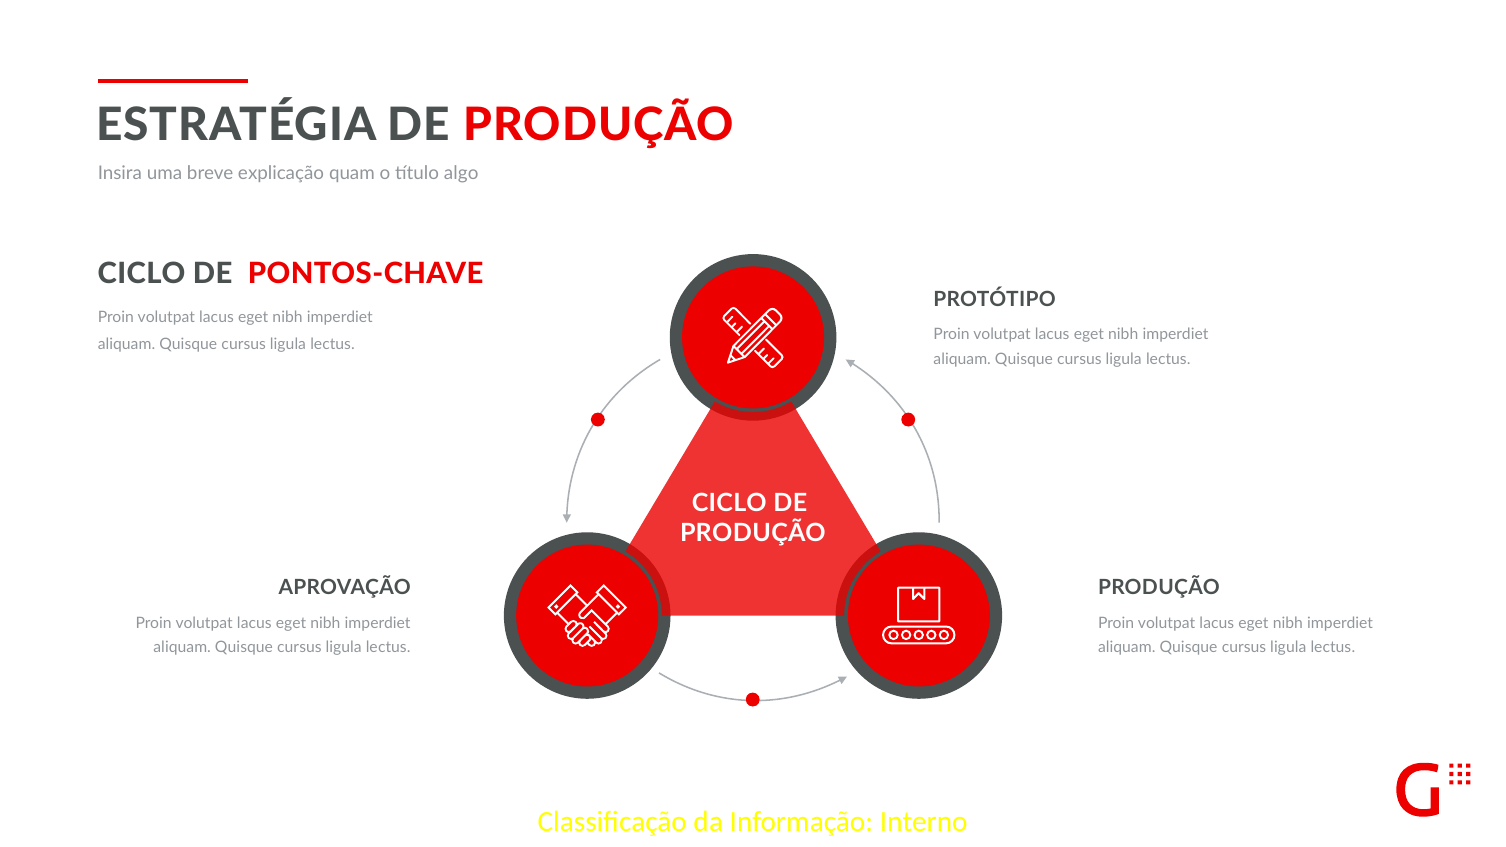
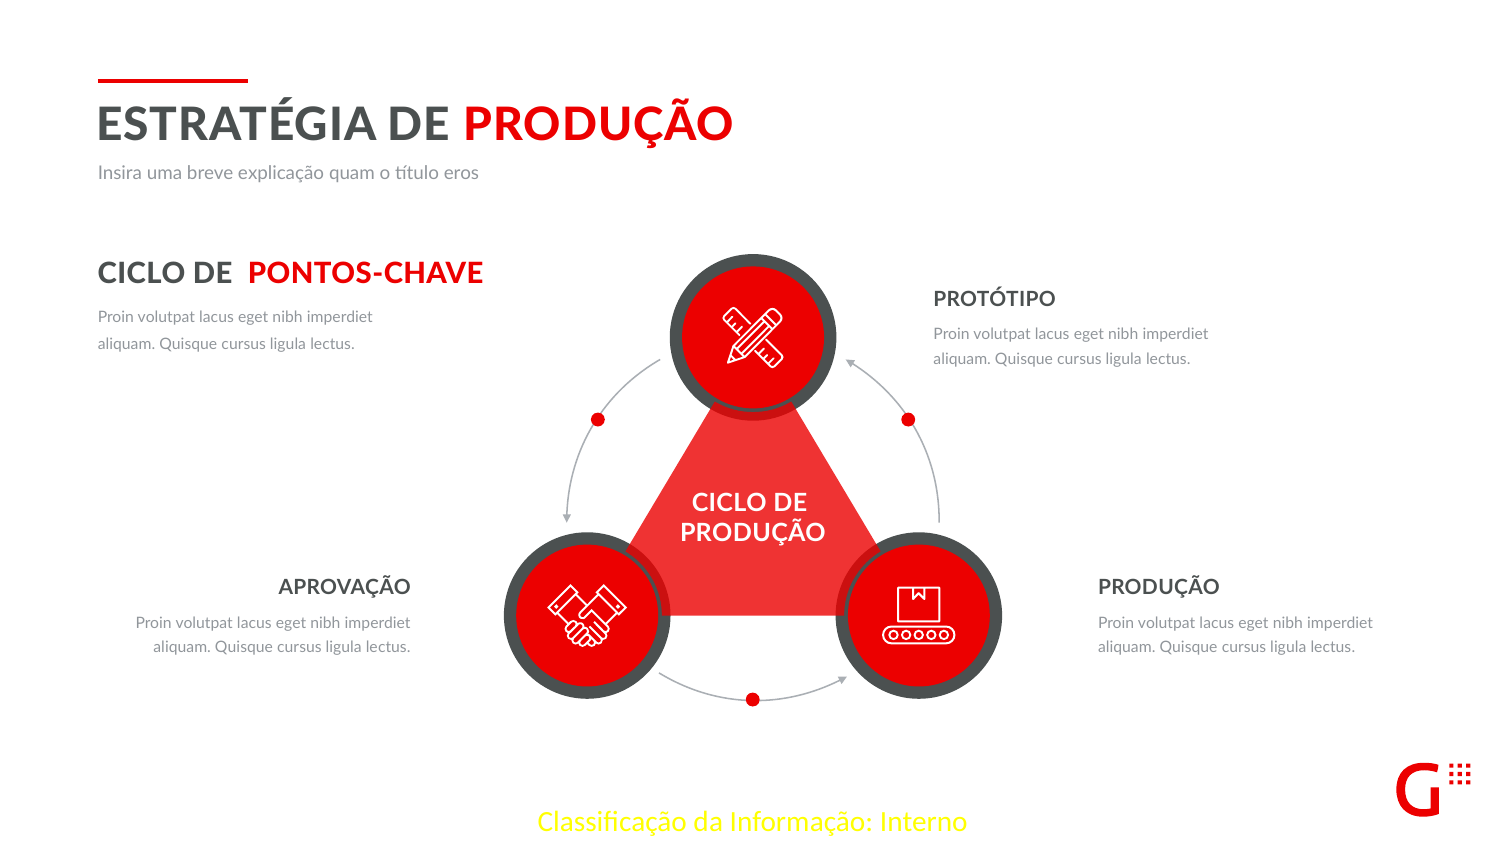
algo: algo -> eros (461, 173)
